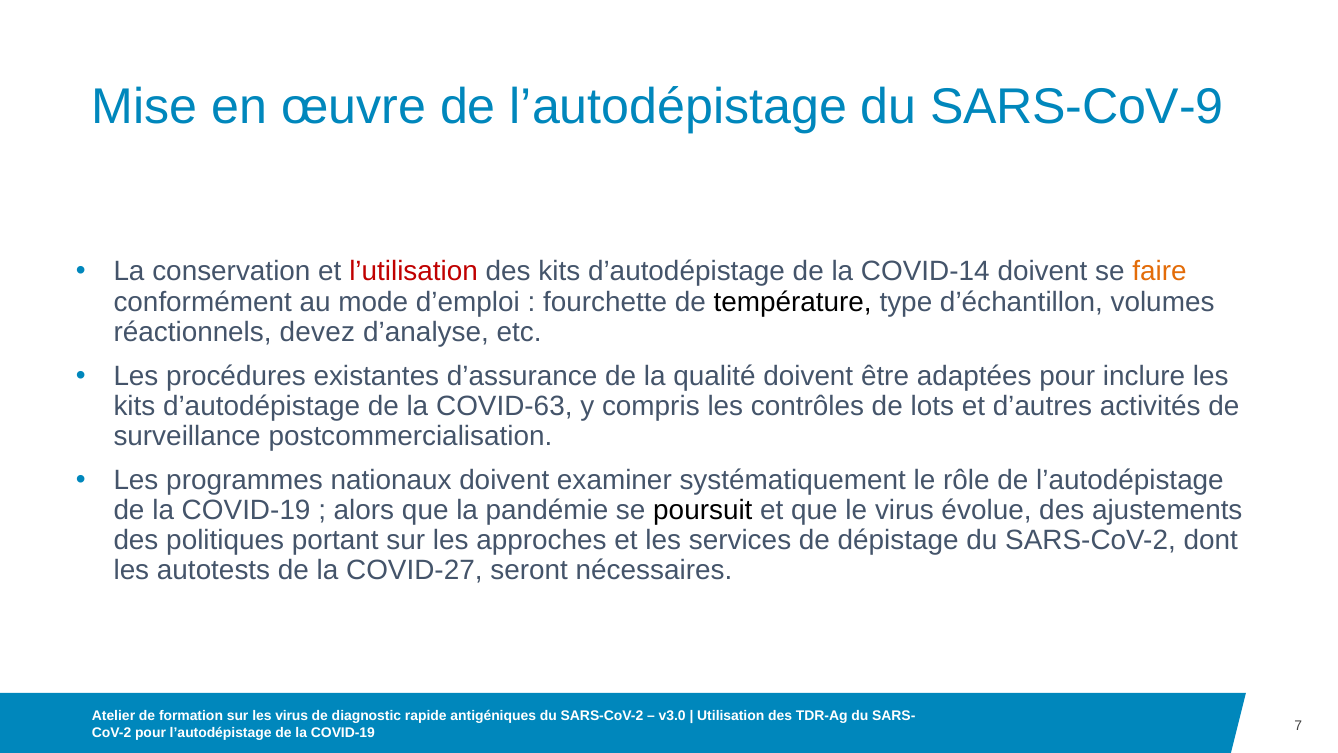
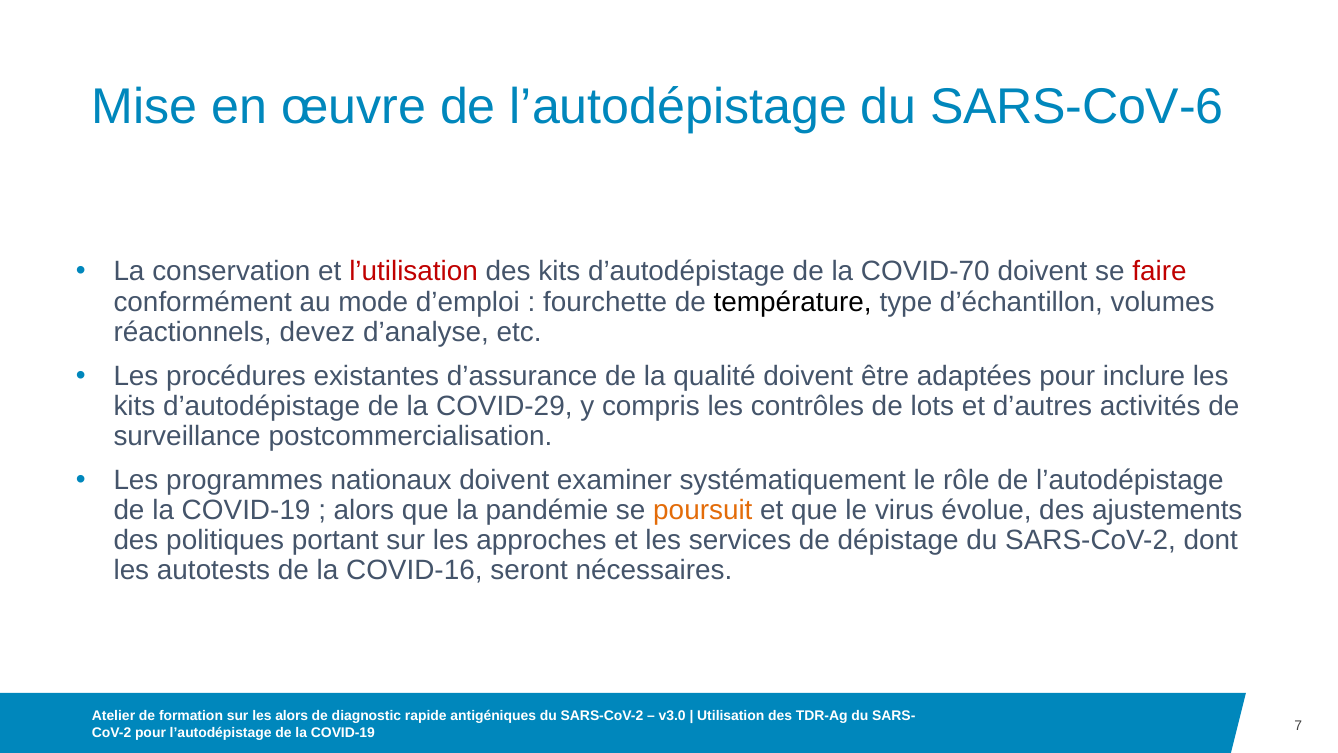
SARS-CoV-9: SARS-CoV-9 -> SARS-CoV-6 (1077, 107)
COVID-14: COVID-14 -> COVID-70 (925, 272)
faire colour: orange -> red (1159, 272)
COVID-63: COVID-63 -> COVID-29 (504, 406)
poursuit colour: black -> orange (703, 510)
COVID-27: COVID-27 -> COVID-16 (414, 570)
les virus: virus -> alors (292, 716)
